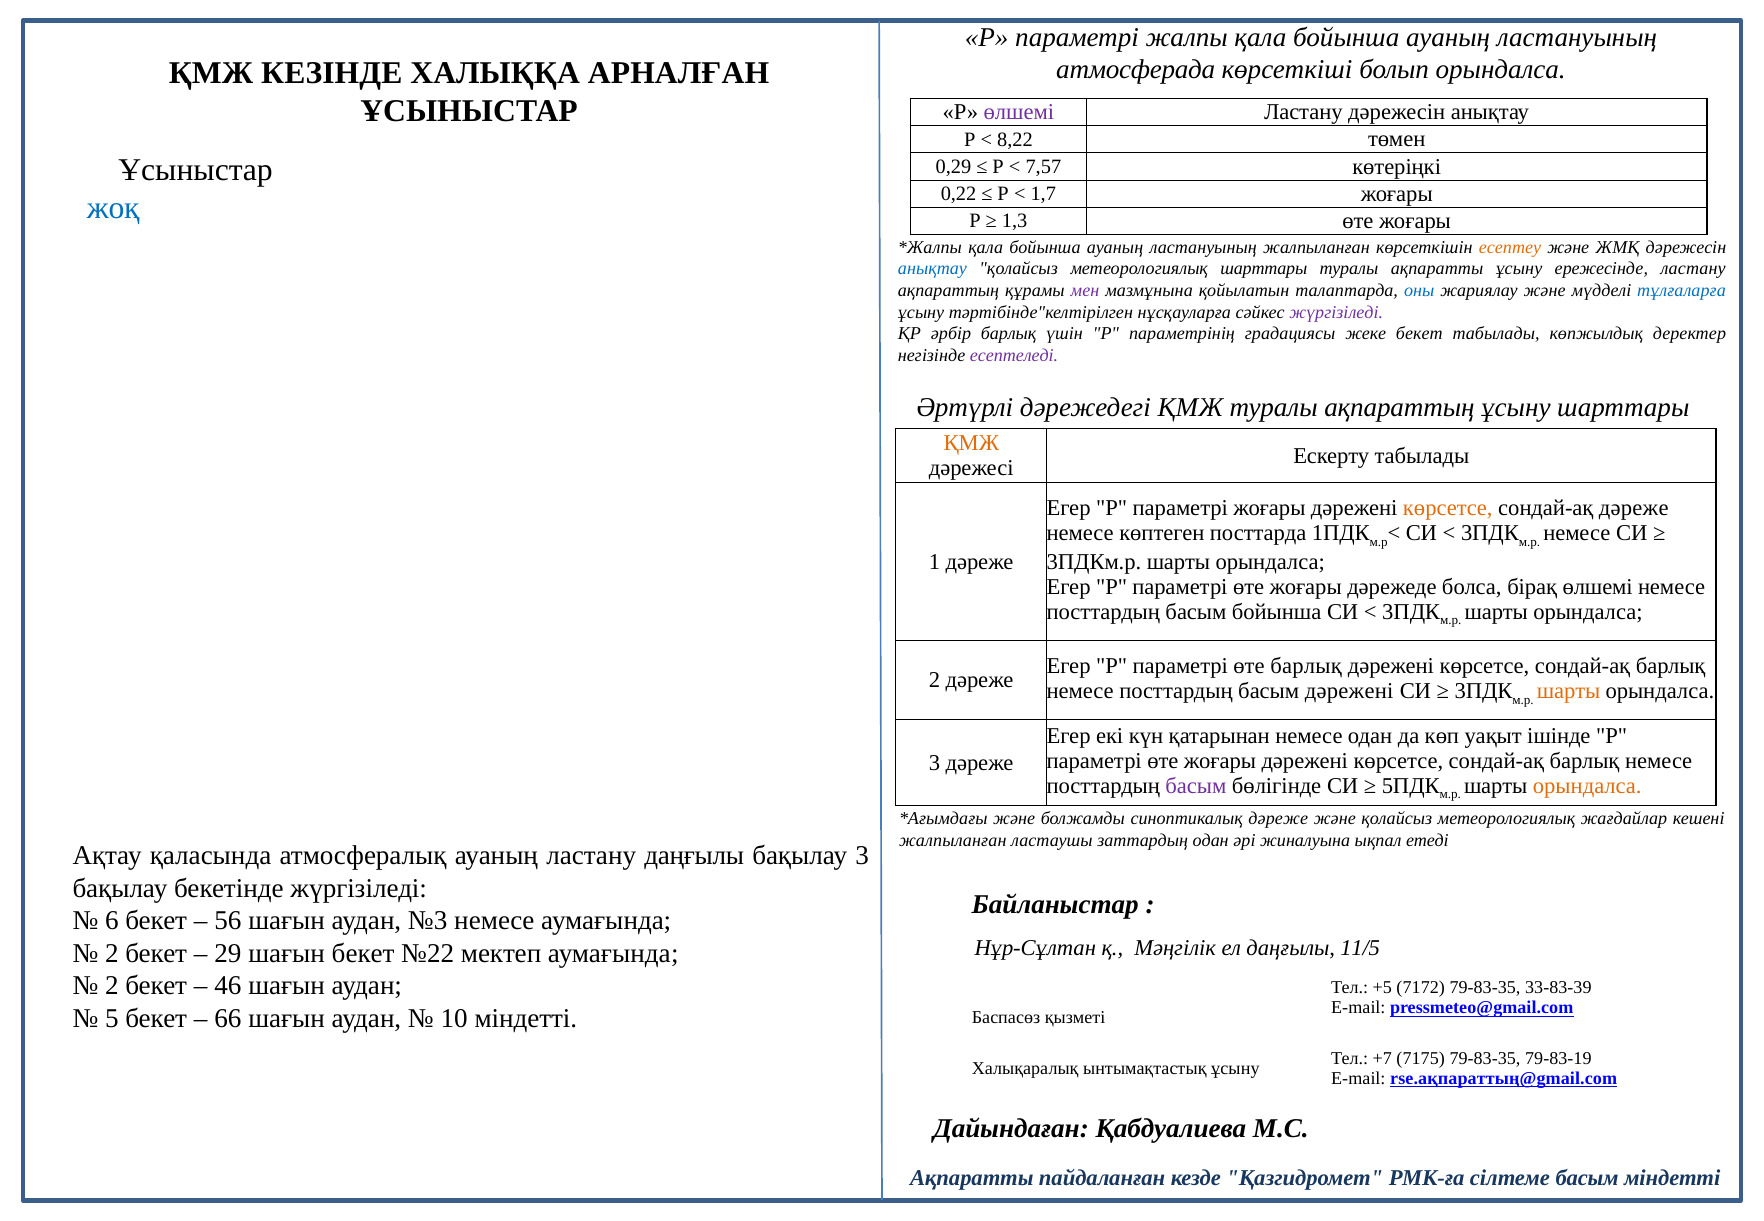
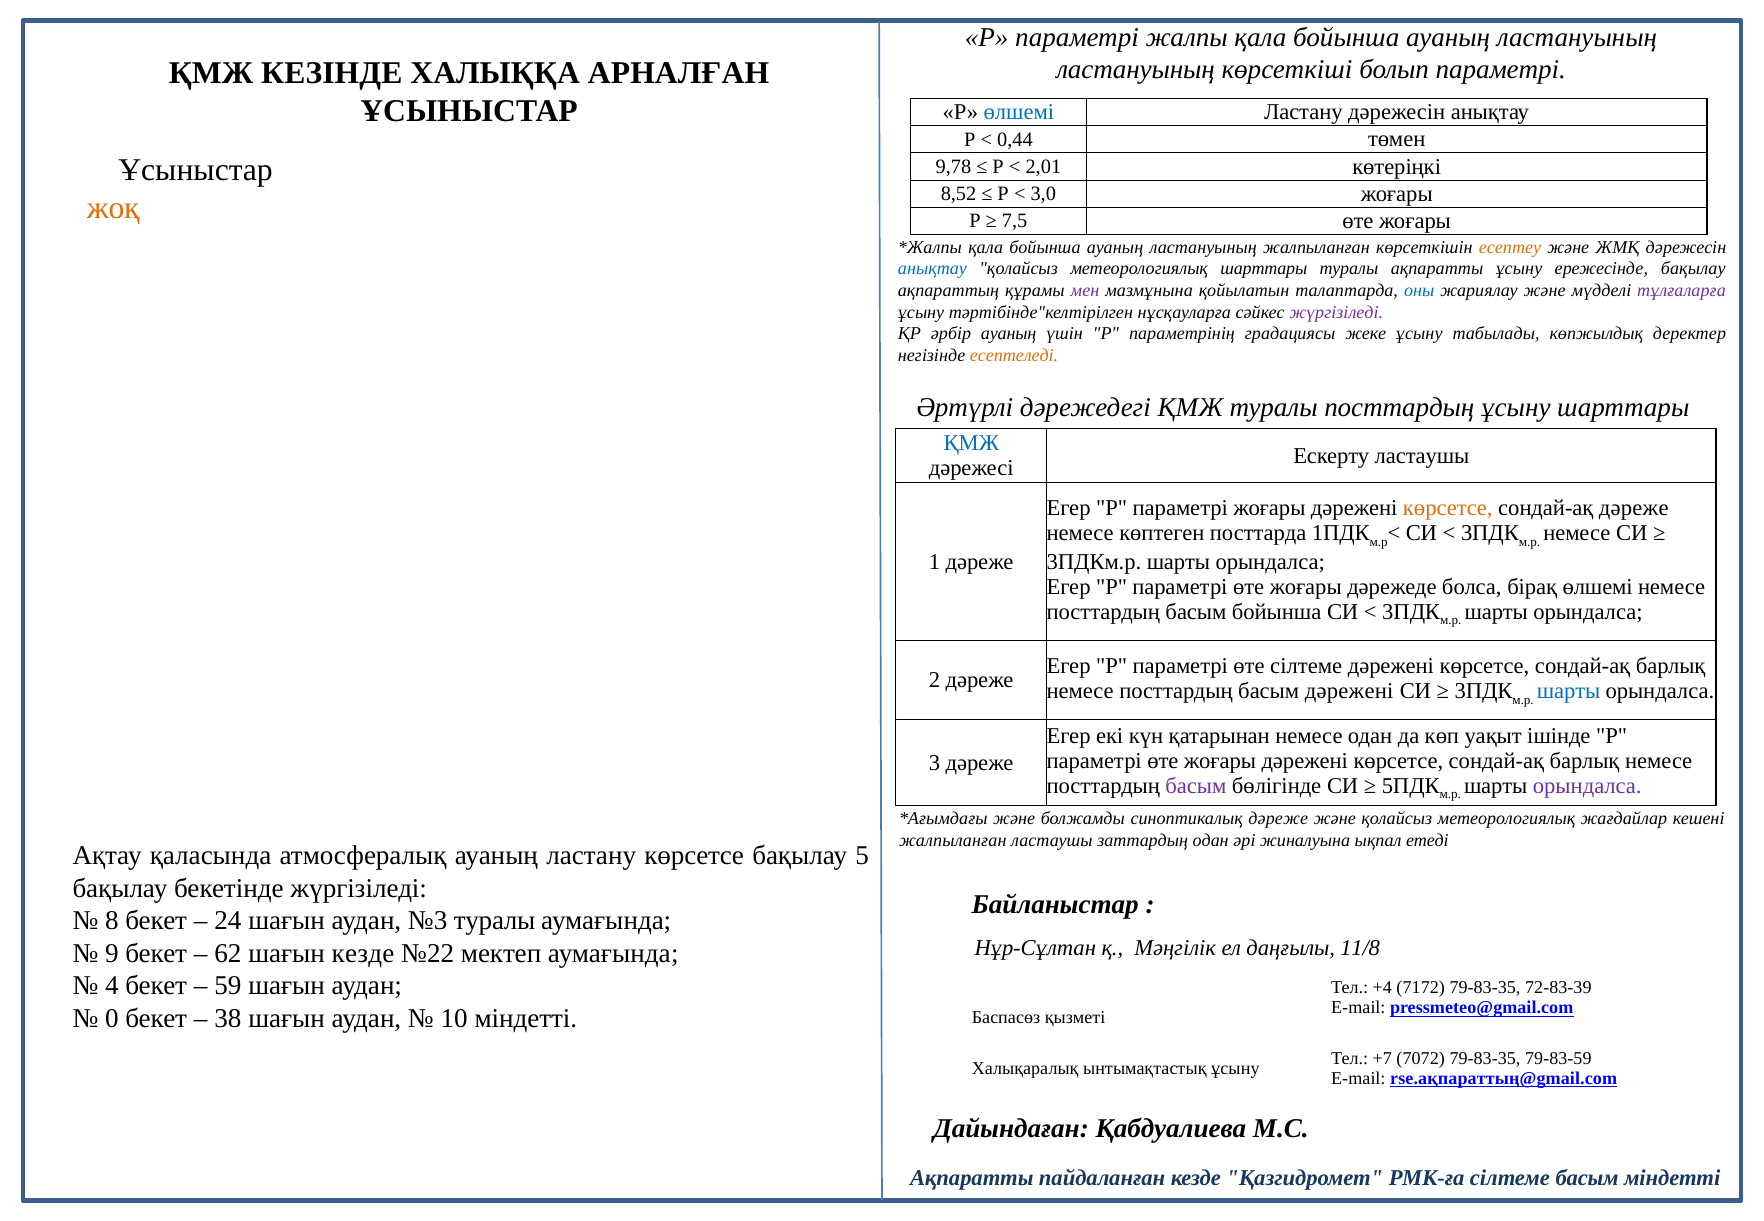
атмосферада: атмосферада -> ластануының (1136, 70)
болып орындалса: орындалса -> параметрі (1501, 70)
өлшемі colour: purple -> blue (1019, 112)
8,22: 8,22 -> 0,44 (1015, 139)
0,29: 0,29 -> 9,78 (953, 167)
7,57: 7,57 -> 2,01 (1043, 167)
0,22: 0,22 -> 8,52 (959, 194)
1,7: 1,7 -> 3,0 (1043, 194)
жоқ colour: blue -> orange (113, 208)
1,3: 1,3 -> 7,5 (1015, 221)
ережесінде ластану: ластану -> бақылау (1693, 269)
тұлғаларға colour: blue -> purple (1682, 291)
әрбір барлық: барлық -> ауаның (1009, 334)
жеке бекет: бекет -> ұсыну (1419, 334)
есептеледі colour: purple -> orange (1014, 356)
туралы ақпараттың: ақпараттың -> посттардың (1399, 408)
ҚМЖ colour: orange -> blue (971, 443)
Ескерту табылады: табылады -> ластаушы (1422, 456)
өте барлық: барлық -> сілтеме (1306, 666)
шарты colour: orange -> blue (1569, 691)
орындалса colour: orange -> purple (1587, 786)
ластану даңғылы: даңғылы -> көрсетсе (694, 856)
бақылау 3: 3 -> 5 (862, 856)
6: 6 -> 8 (112, 921)
56: 56 -> 24 (228, 921)
№3 немесе: немесе -> туралы (495, 921)
11/5: 11/5 -> 11/8 (1360, 948)
2: 2 -> 9 (112, 954)
29: 29 -> 62 (228, 954)
шағын бекет: бекет -> кезде (363, 954)
2: 2 -> 4 (112, 986)
46: 46 -> 59 (228, 986)
+5: +5 -> +4 (1382, 988)
33-83-39: 33-83-39 -> 72-83-39 (1558, 988)
5: 5 -> 0 (112, 1019)
66: 66 -> 38 (228, 1019)
7175: 7175 -> 7072 (1421, 1059)
79-83-19: 79-83-19 -> 79-83-59 (1558, 1059)
